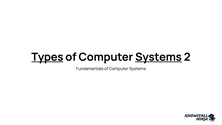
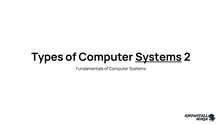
Types underline: present -> none (47, 57)
